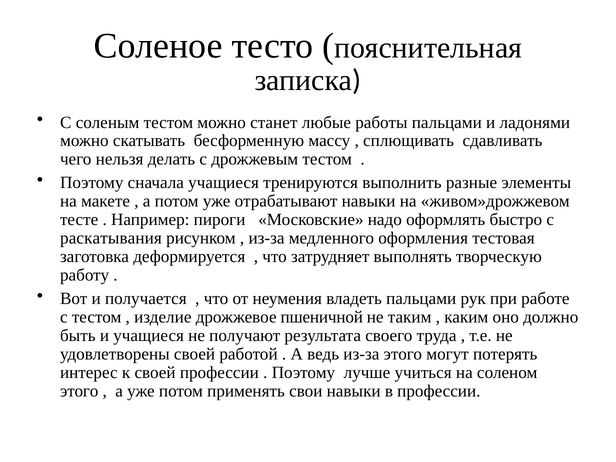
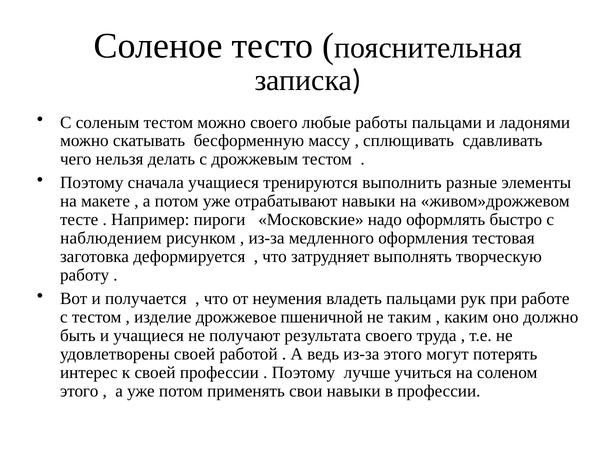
можно станет: станет -> своего (274, 122)
раскатывания: раскатывания -> наблюдением (111, 238)
